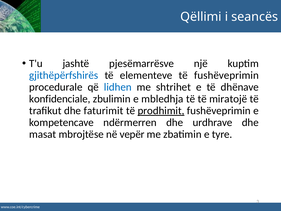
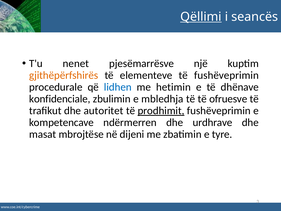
Qëllimi underline: none -> present (201, 17)
jashtë: jashtë -> nenet (76, 63)
gjithëpërfshirës colour: blue -> orange (64, 75)
shtrihet: shtrihet -> hetimin (173, 87)
miratojë: miratojë -> ofruesve (228, 99)
faturimit: faturimit -> autoritet (104, 111)
vepër: vepër -> dijeni (132, 134)
